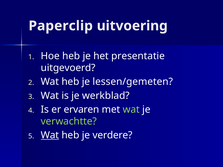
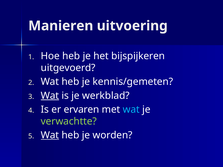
Paperclip: Paperclip -> Manieren (61, 26)
presentatie: presentatie -> bijspijkeren (138, 56)
lessen/gemeten: lessen/gemeten -> kennis/gemeten (133, 82)
Wat underline: none -> present (50, 96)
wat colour: light green -> light blue (131, 110)
verdere: verdere -> worden (113, 135)
